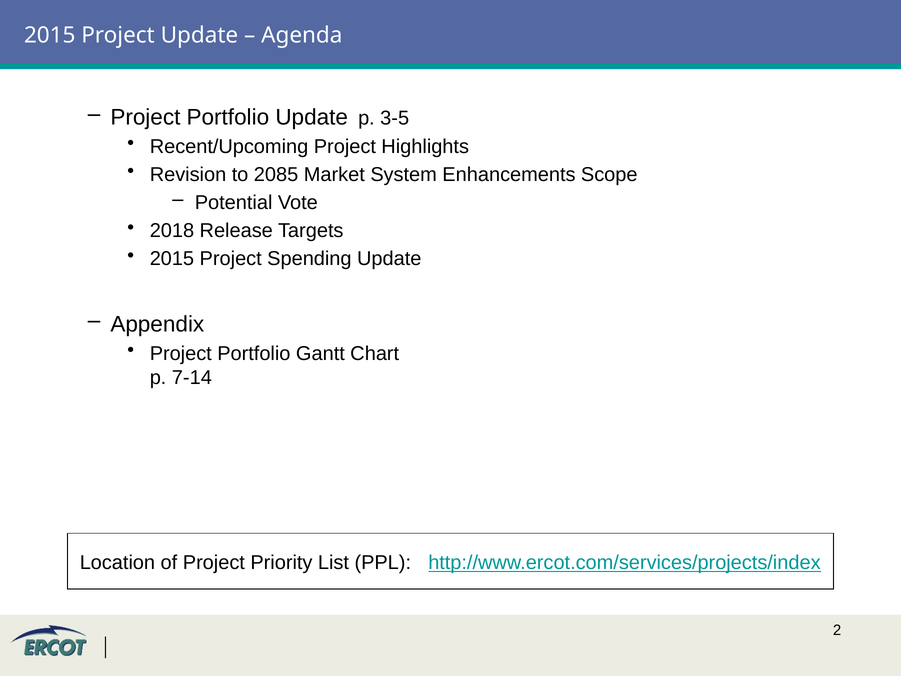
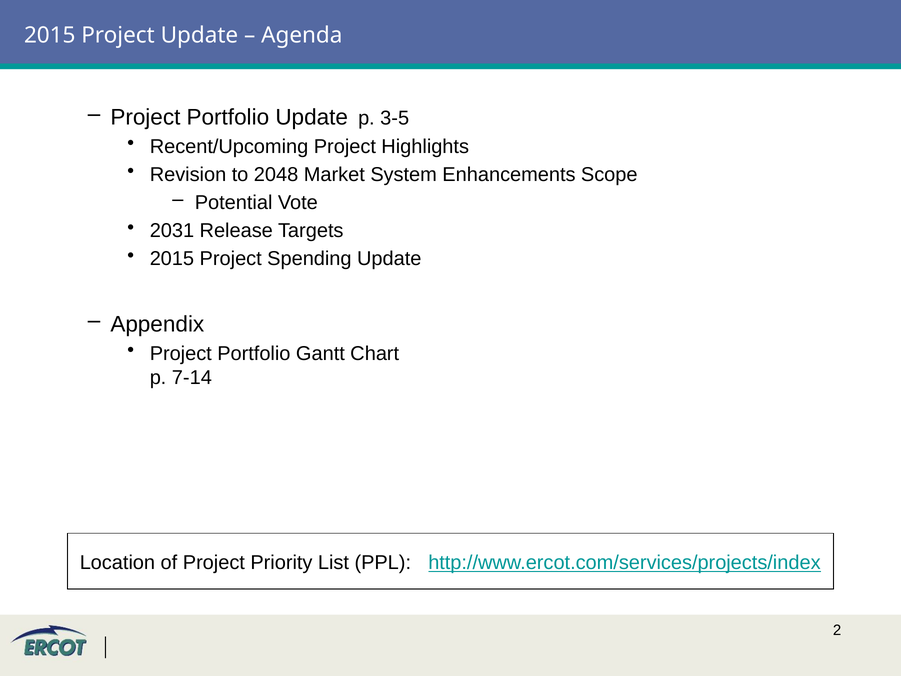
2085: 2085 -> 2048 (276, 175)
2018: 2018 -> 2031 (172, 231)
